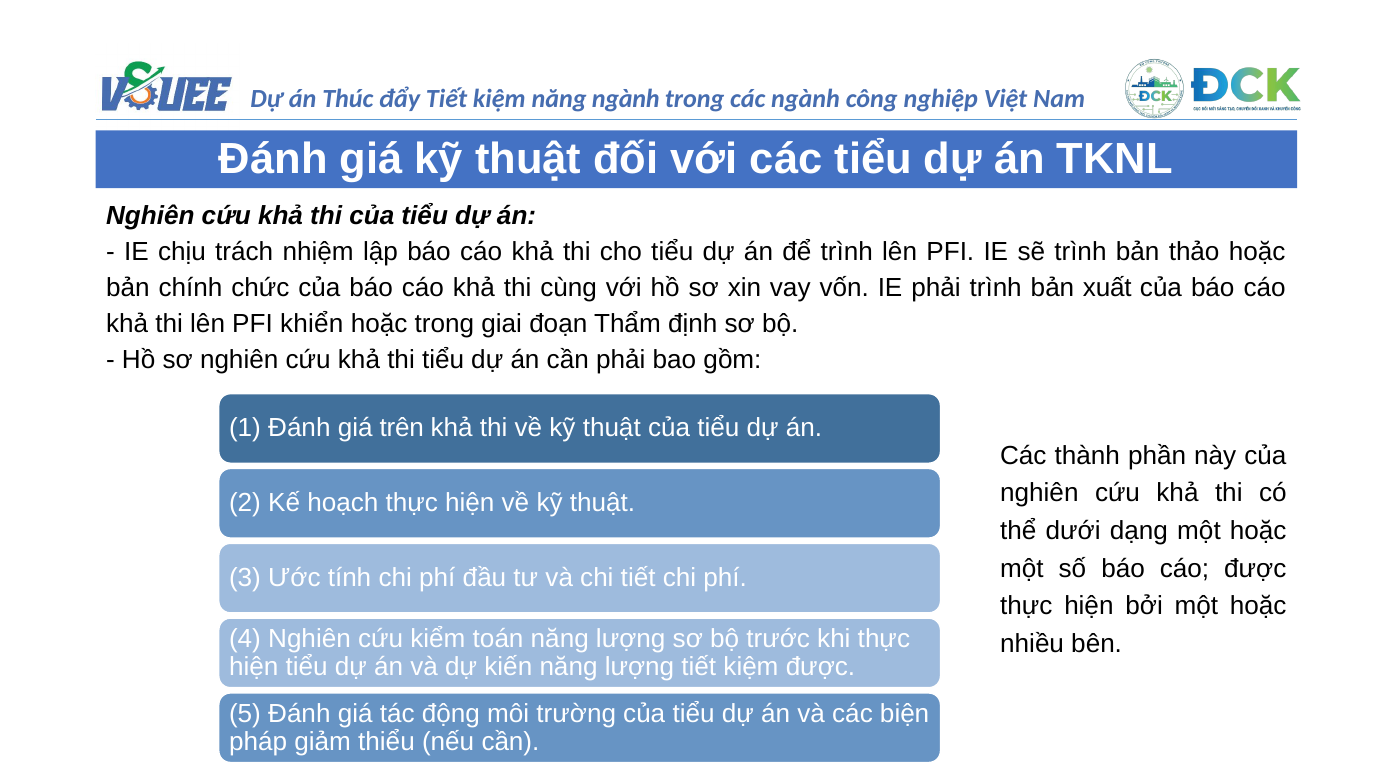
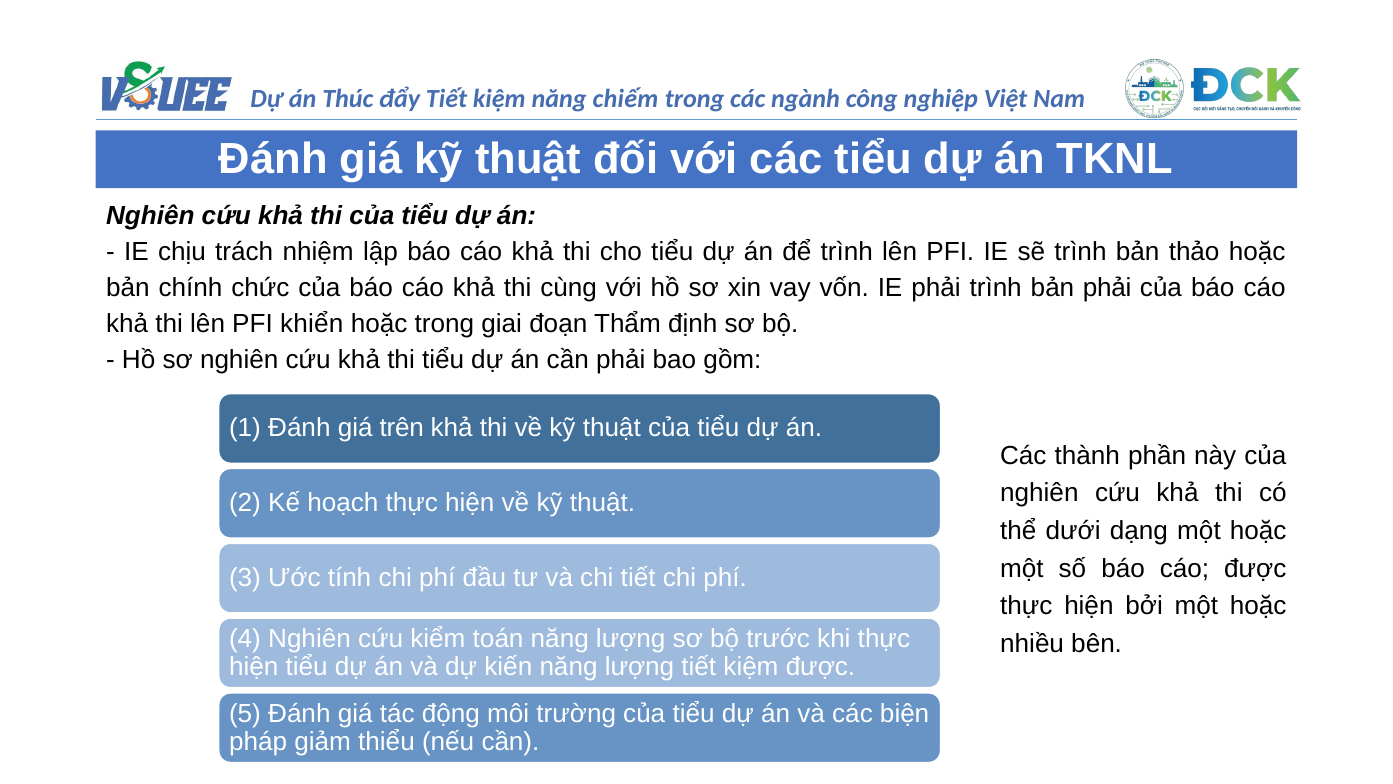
năng ngành: ngành -> chiếm (626, 99)
bản xuất: xuất -> phải (1107, 288)
